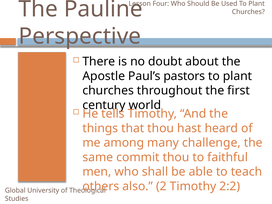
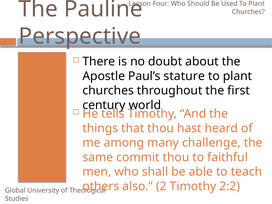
pastors: pastors -> stature (184, 76)
